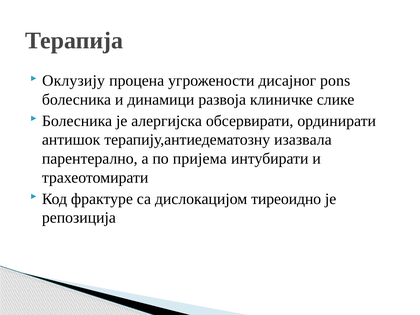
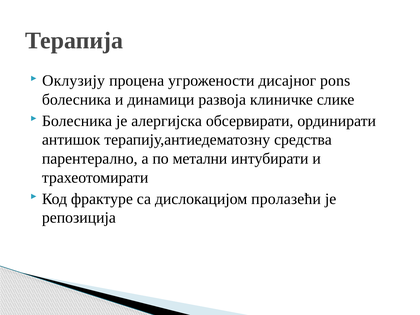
изазвала: изазвала -> средства (303, 140)
пријема: пријема -> метални (200, 159)
тиреоидно: тиреоидно -> пролазећи (286, 199)
